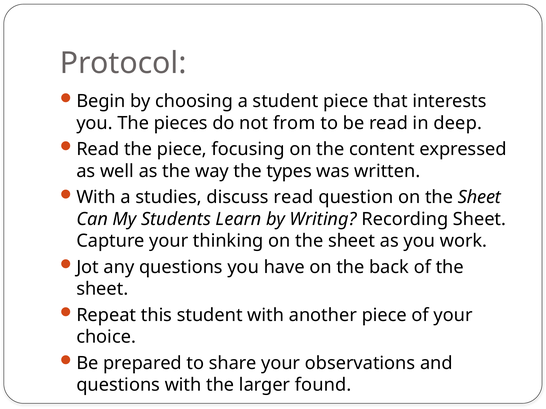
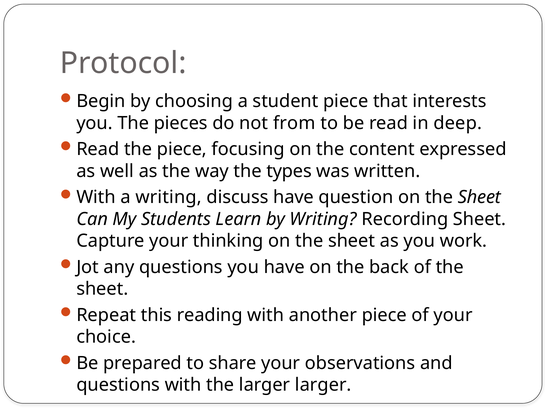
a studies: studies -> writing (169, 198)
discuss read: read -> have (294, 198)
this student: student -> reading (210, 316)
larger found: found -> larger (323, 385)
